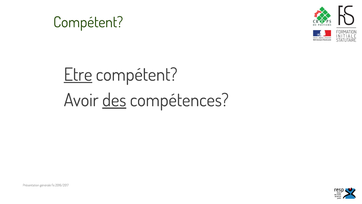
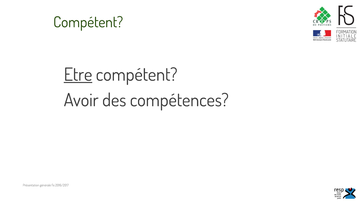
des underline: present -> none (114, 100)
